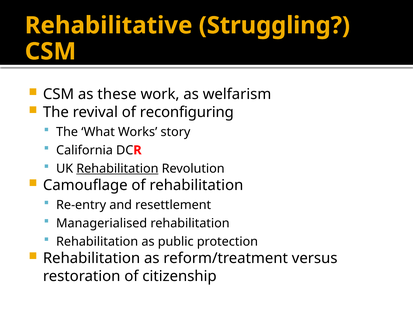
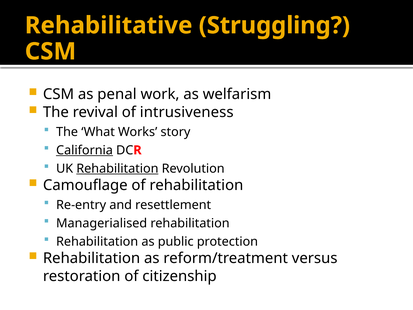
these: these -> penal (117, 94)
reconfiguring: reconfiguring -> intrusiveness (187, 112)
California underline: none -> present (85, 150)
